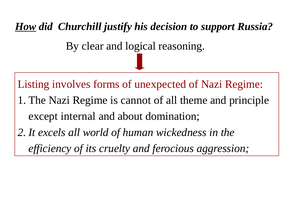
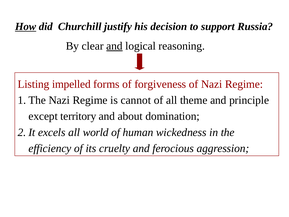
and underline: none -> present (114, 46)
involves: involves -> impelled (71, 84)
unexpected: unexpected -> forgiveness (160, 84)
internal: internal -> territory (78, 116)
